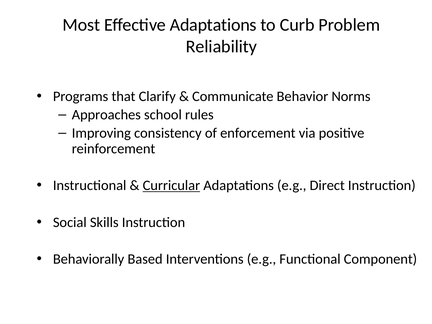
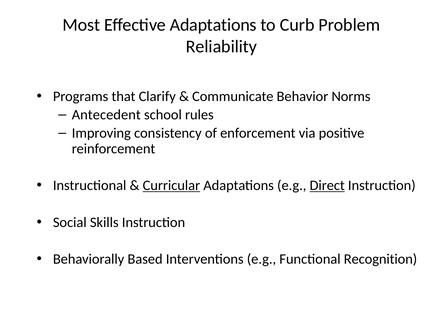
Approaches: Approaches -> Antecedent (106, 115)
Direct underline: none -> present (327, 185)
Component: Component -> Recognition (380, 259)
